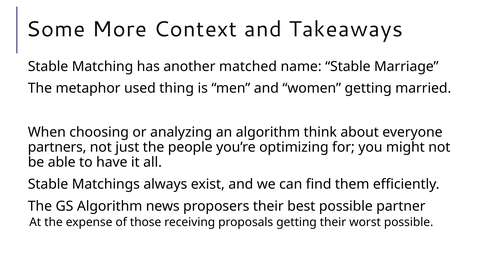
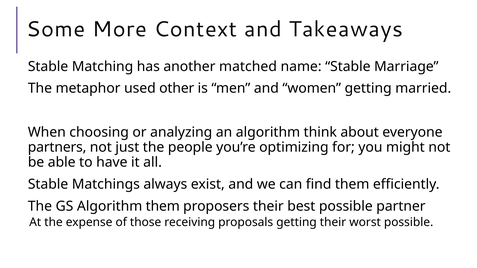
thing: thing -> other (177, 88)
Algorithm news: news -> them (163, 206)
